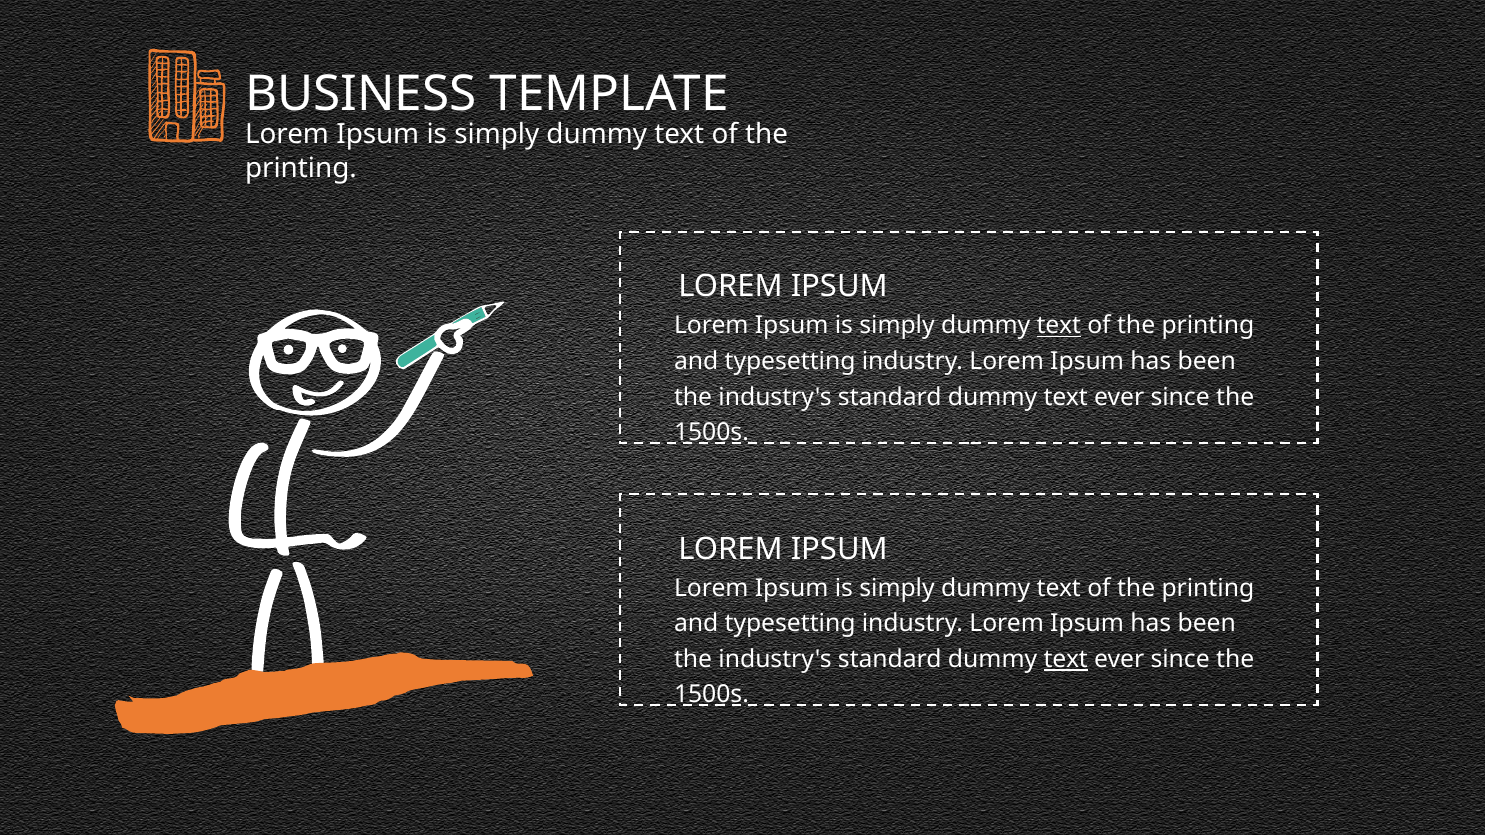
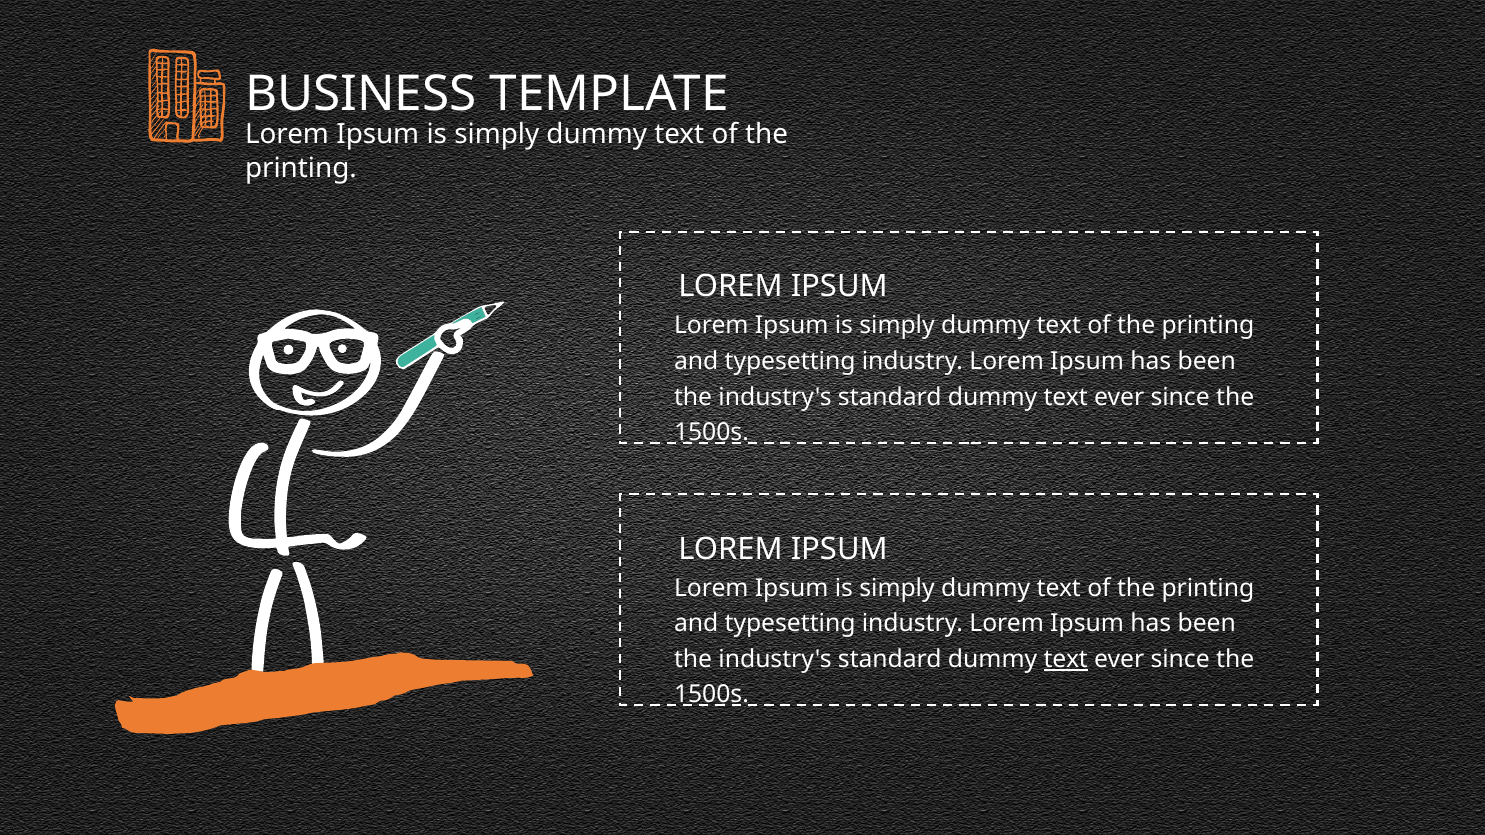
text underline: present -> none (1059, 326)
